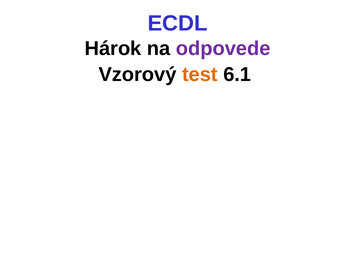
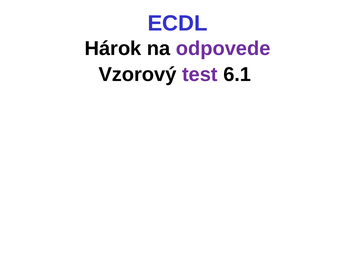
test colour: orange -> purple (200, 75)
